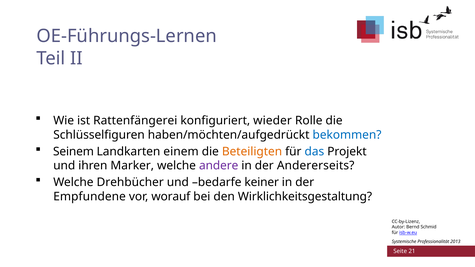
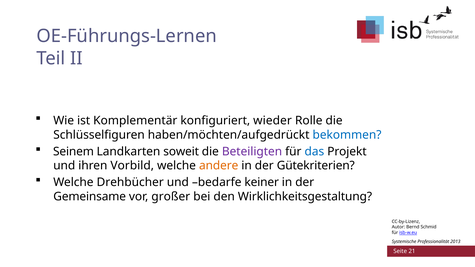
Rattenfängerei: Rattenfängerei -> Komplementär (135, 121)
einem: einem -> soweit (181, 152)
Beteiligten colour: orange -> purple (252, 152)
Marker: Marker -> Vorbild (132, 166)
andere colour: purple -> orange (219, 166)
Andererseits: Andererseits -> Gütekriterien (316, 166)
Empfundene: Empfundene -> Gemeinsame (90, 197)
worauf: worauf -> großer (171, 197)
